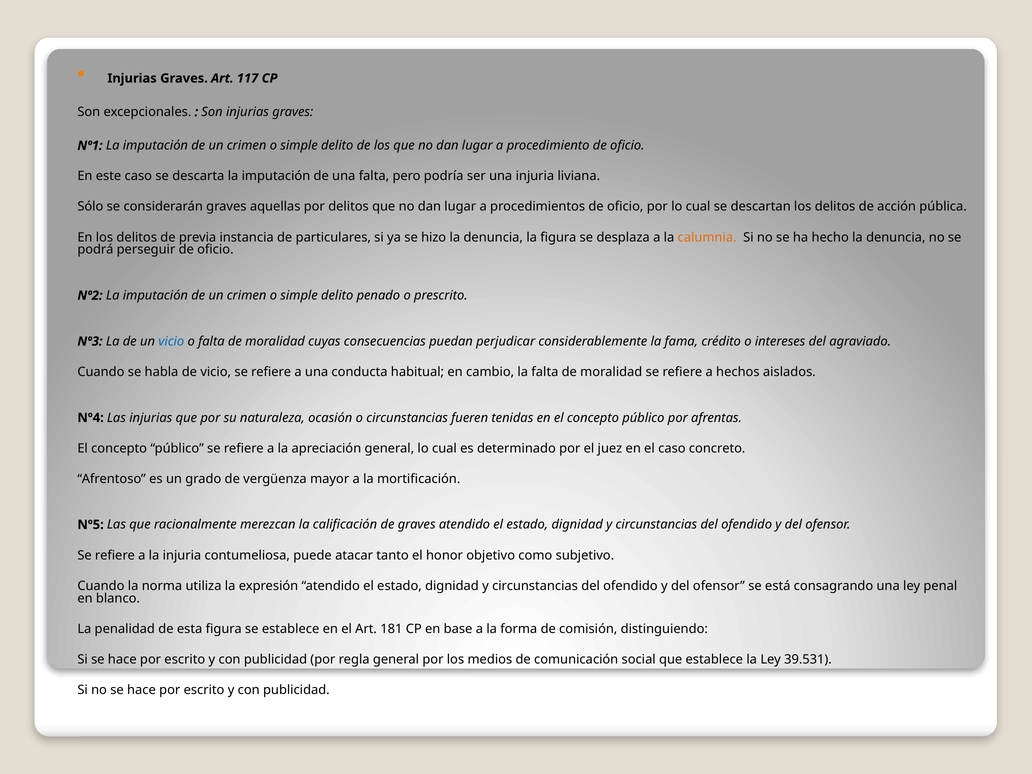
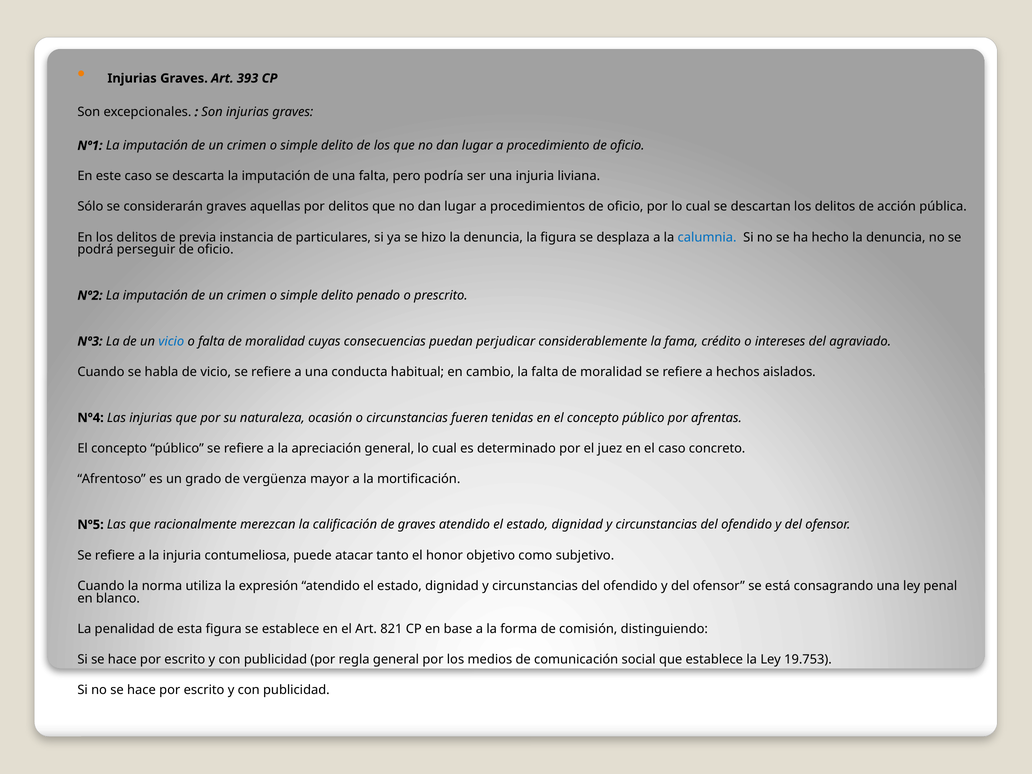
117: 117 -> 393 (248, 78)
calumnia colour: orange -> blue (707, 237)
181: 181 -> 821 (391, 629)
39.531: 39.531 -> 19.753 (808, 659)
